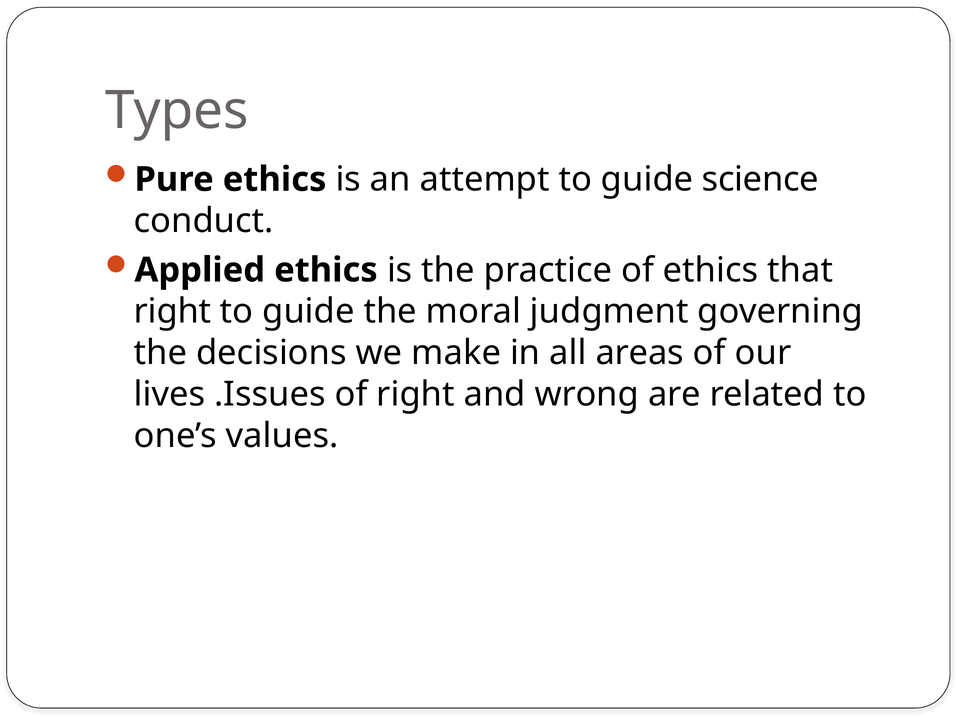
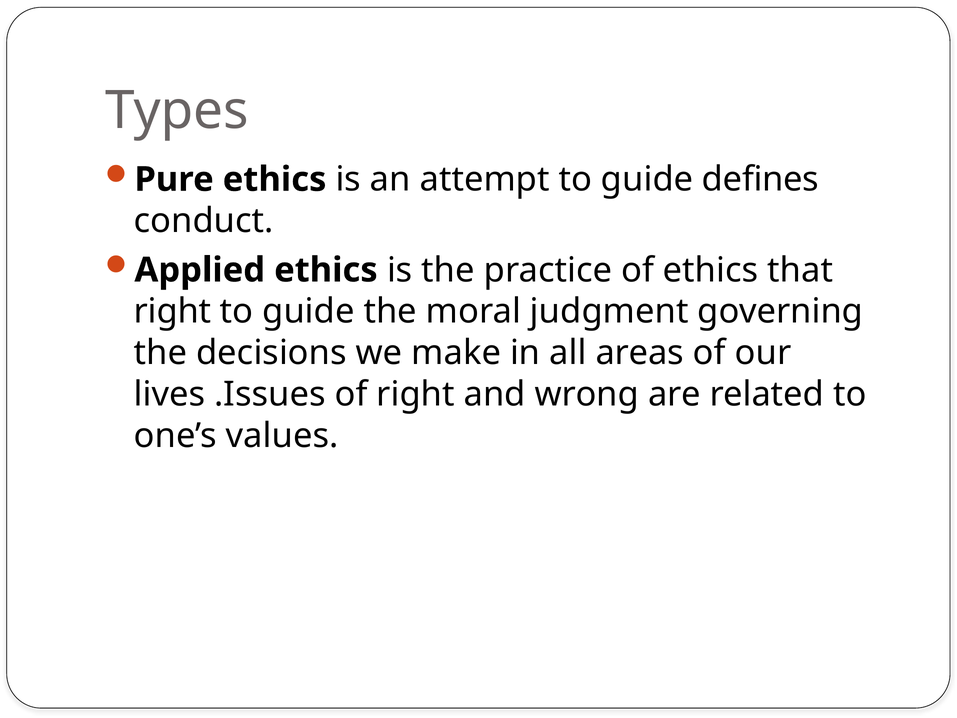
science: science -> defines (760, 179)
